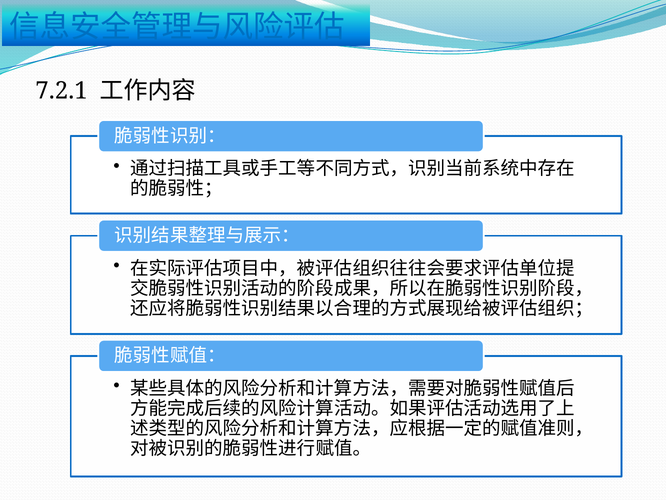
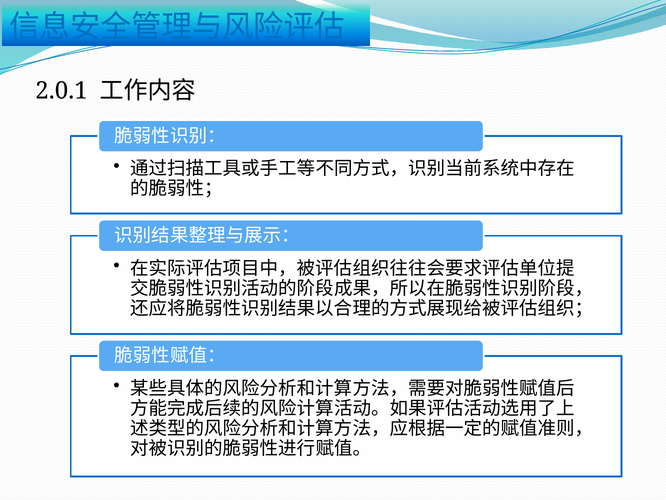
7.2.1: 7.2.1 -> 2.0.1 (62, 91)
